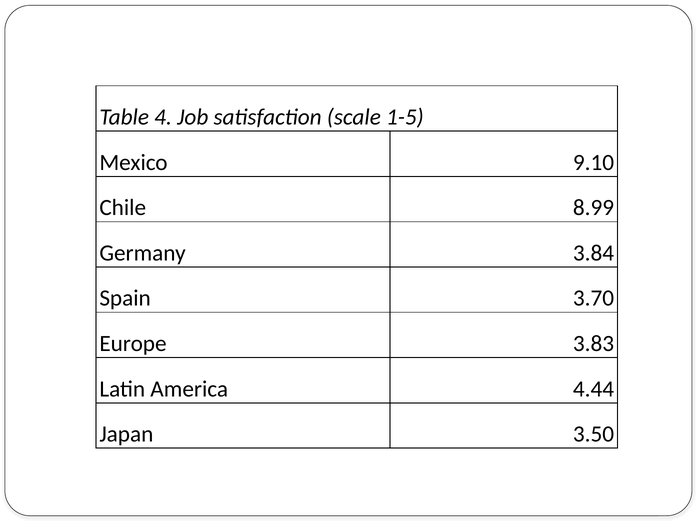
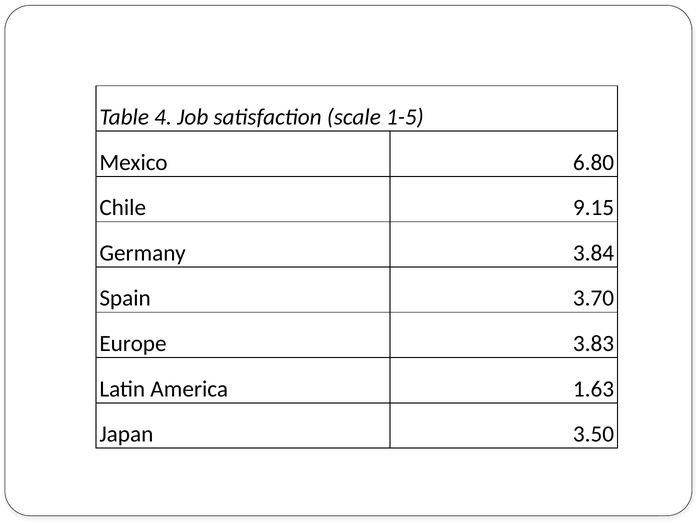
9.10: 9.10 -> 6.80 (594, 162)
8.99: 8.99 -> 9.15 (594, 208)
4.44: 4.44 -> 1.63 (594, 389)
